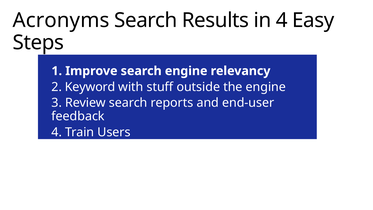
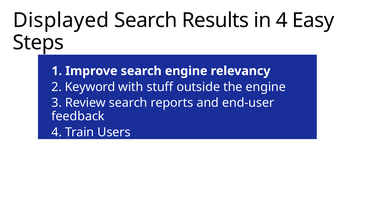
Acronyms: Acronyms -> Displayed (61, 20)
